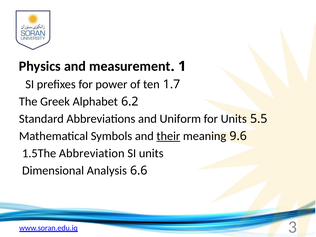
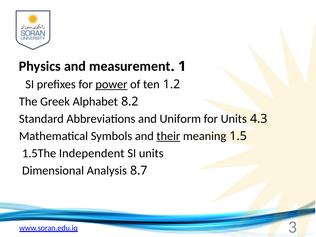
power underline: none -> present (111, 84)
1.7: 1.7 -> 1.2 (172, 84)
6.2: 6.2 -> 8.2 (130, 102)
5.5: 5.5 -> 4.3 (259, 119)
9.6: 9.6 -> 1.5 (238, 136)
Abbreviation: Abbreviation -> Independent (92, 153)
6.6: 6.6 -> 8.7 (139, 171)
